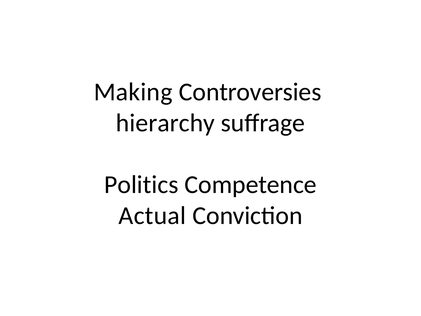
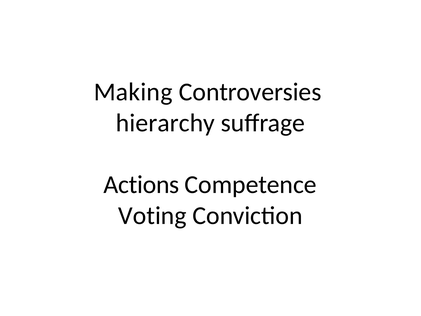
Politics: Politics -> Actions (141, 185)
Actual: Actual -> Voting (152, 215)
